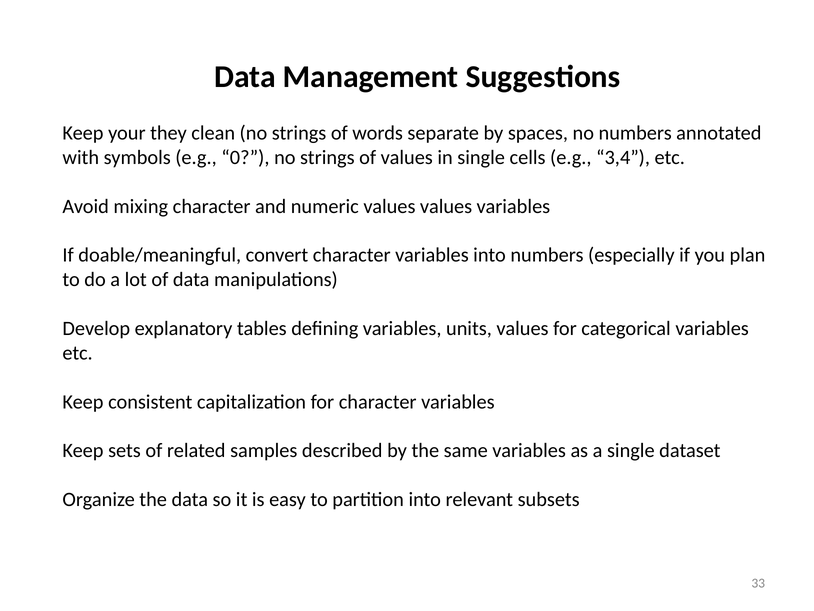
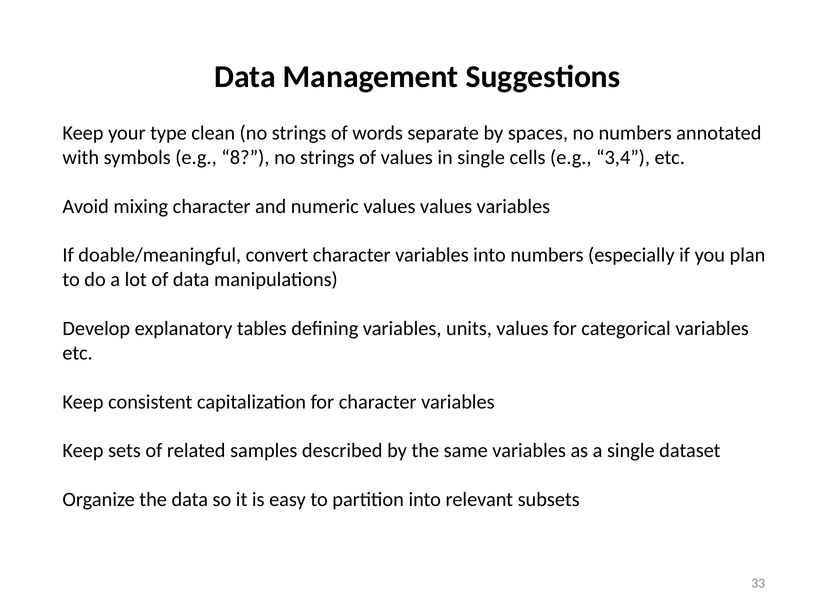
they: they -> type (169, 133)
0: 0 -> 8 (245, 157)
